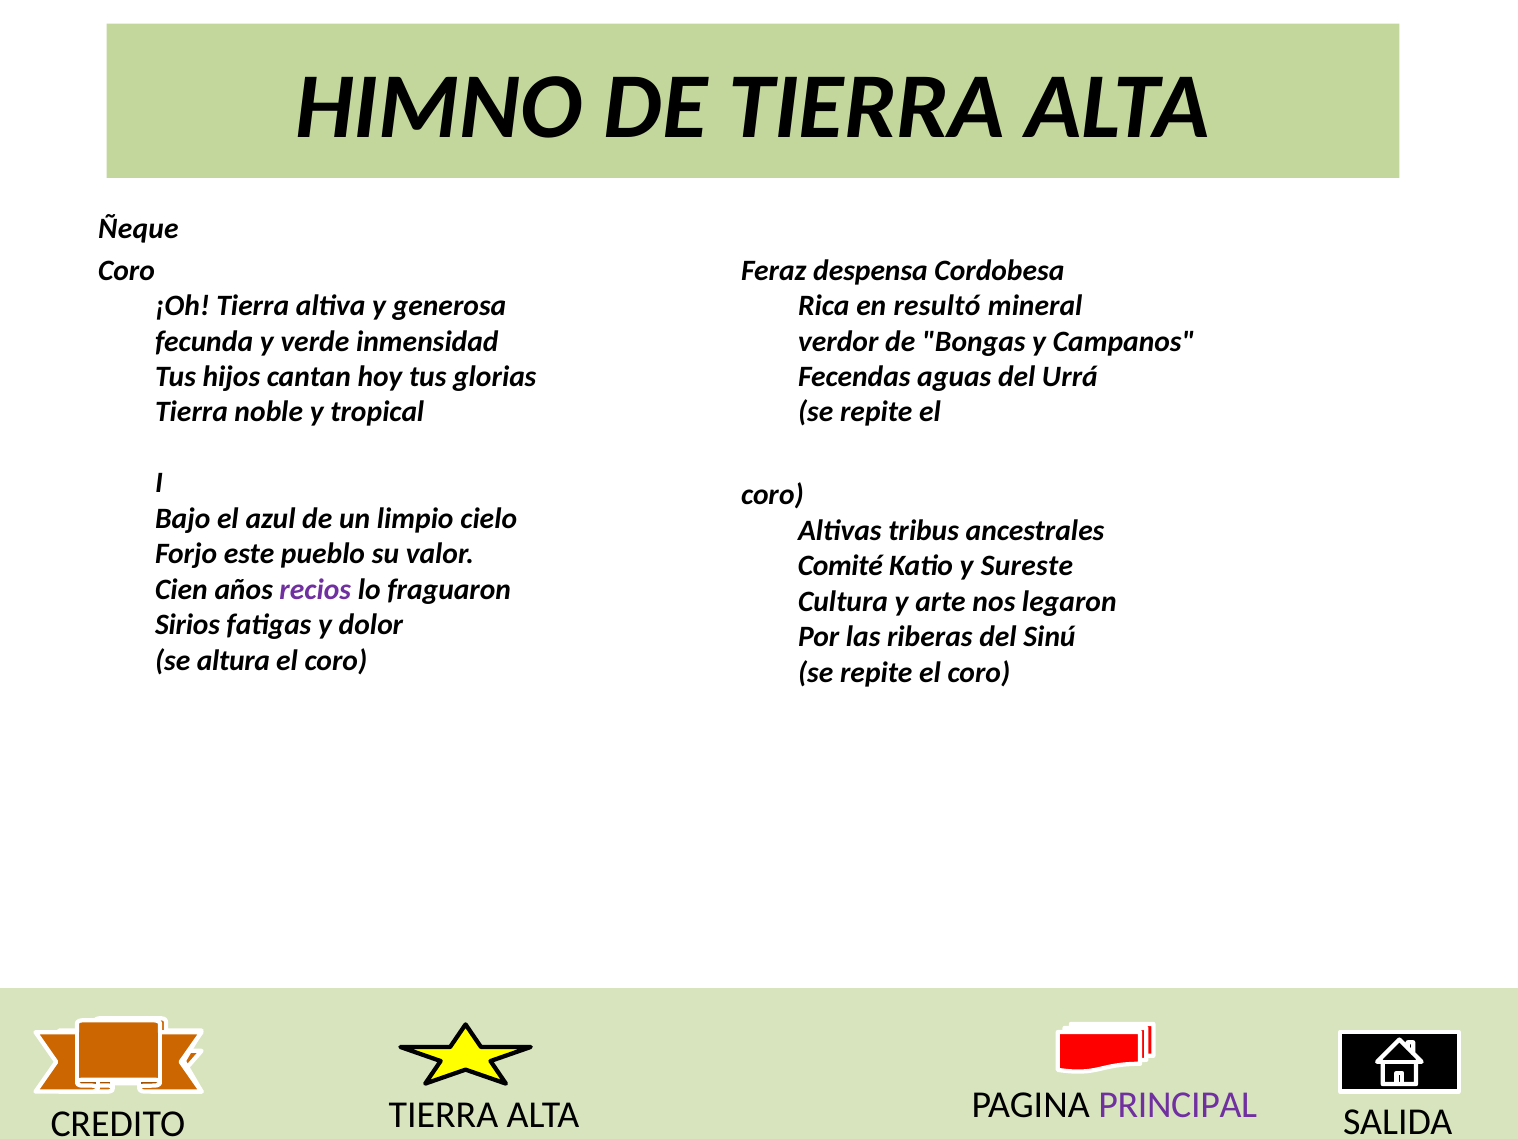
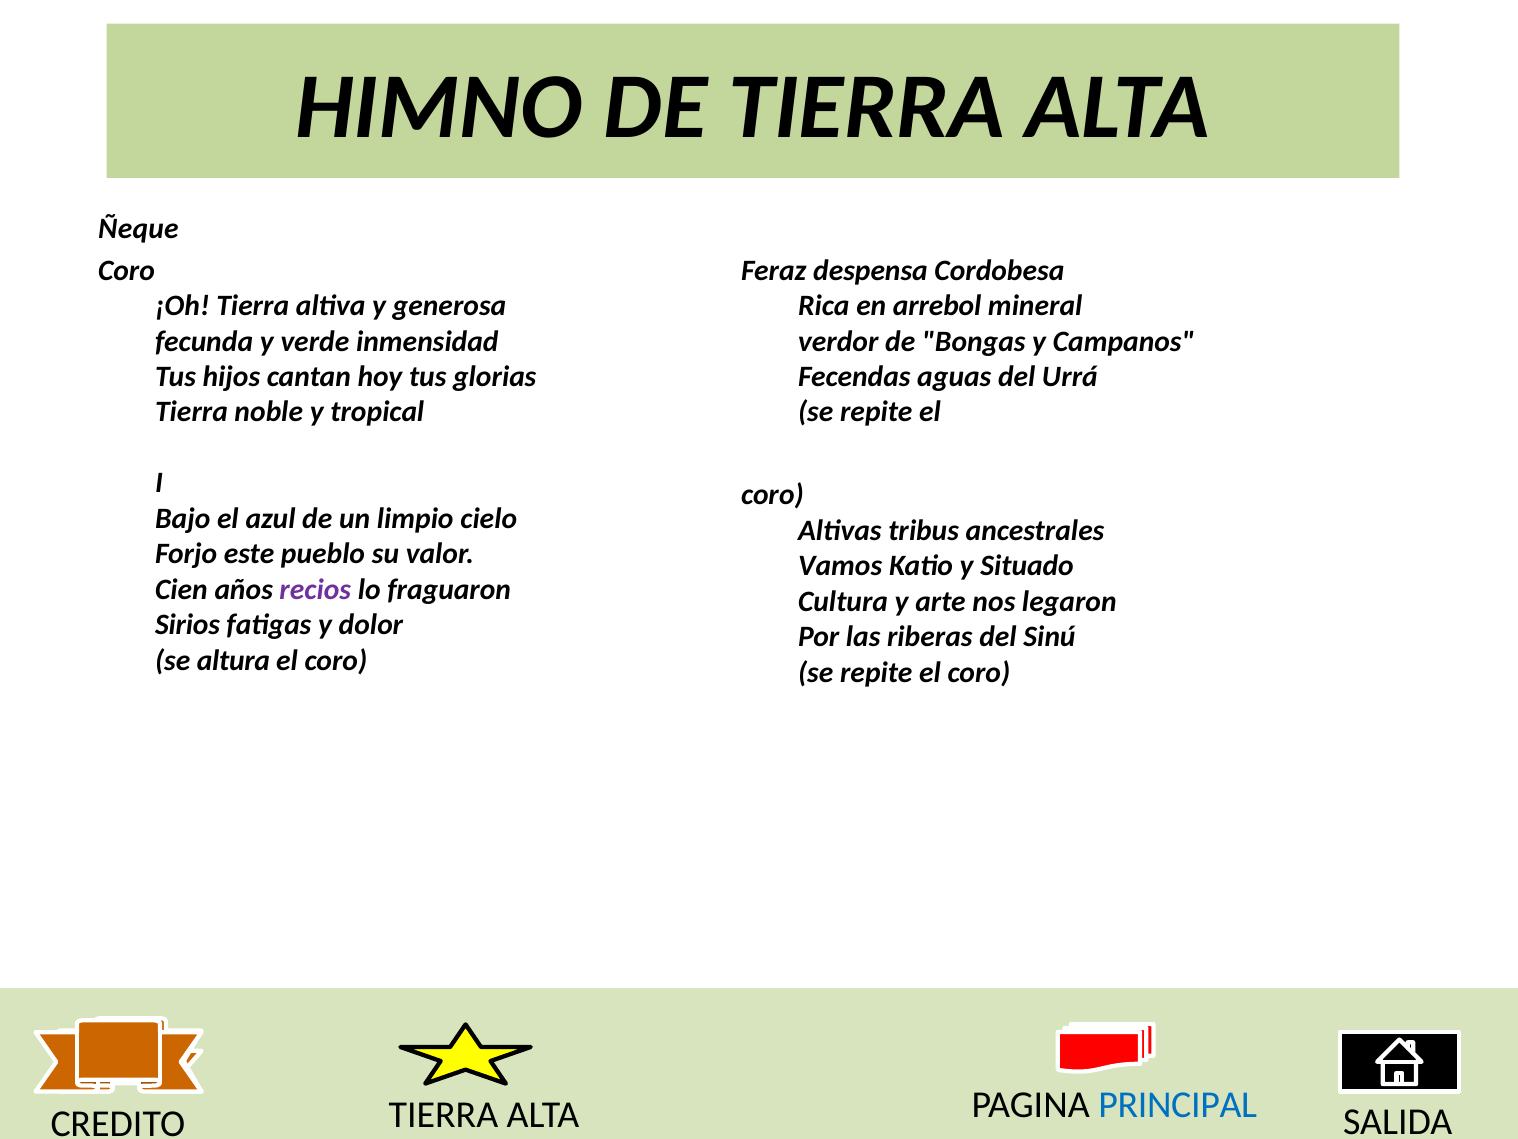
resultó: resultó -> arrebol (937, 306)
Comité: Comité -> Vamos (840, 566)
Sureste: Sureste -> Situado (1027, 566)
PRINCIPAL colour: purple -> blue (1178, 1104)
